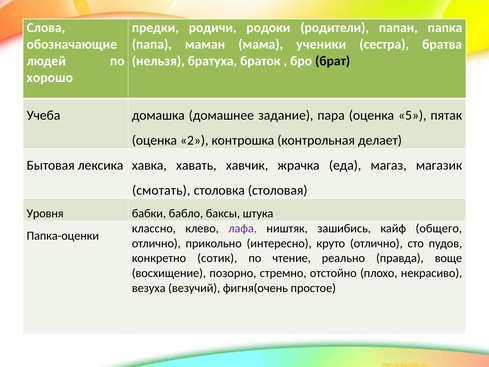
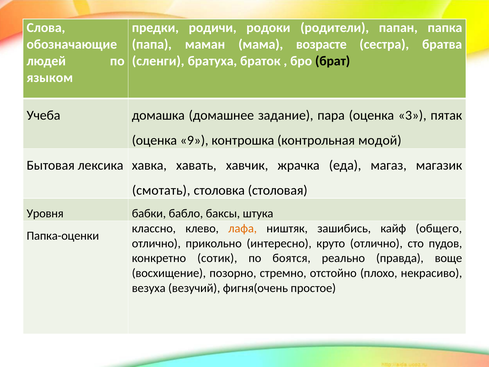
ученики: ученики -> возрасте (321, 44)
нельзя: нельзя -> сленги (158, 61)
хорошо: хорошо -> языком (50, 77)
5: 5 -> 3 (412, 115)
2: 2 -> 9 (194, 140)
делает: делает -> модой (380, 140)
лафа colour: purple -> orange (243, 228)
чтение: чтение -> боятся (291, 258)
